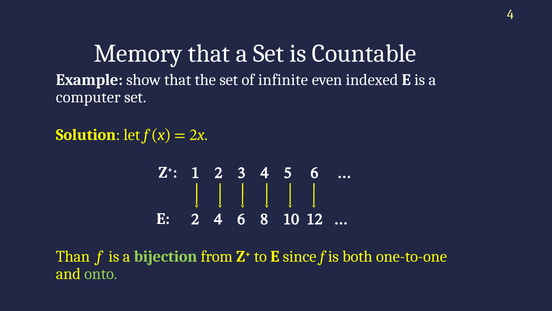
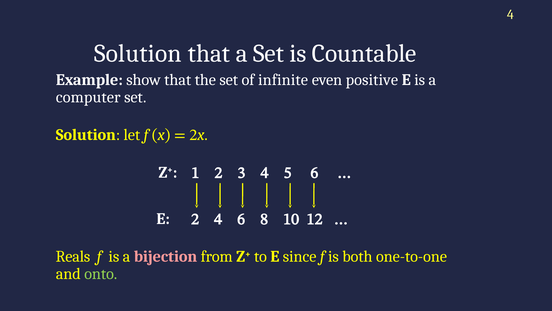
Memory: Memory -> Solution (138, 53)
indexed: indexed -> positive (372, 80)
Than: Than -> Reals (73, 256)
bijection colour: light green -> pink (166, 256)
